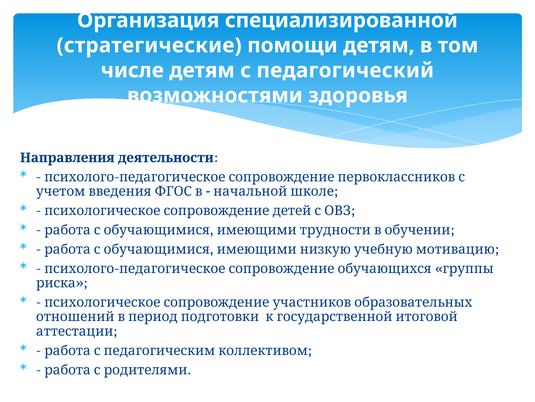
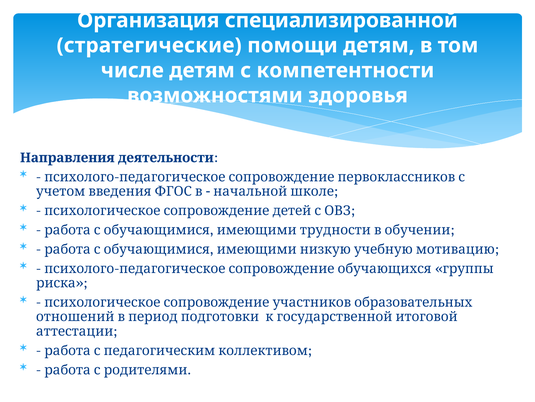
педагогический: педагогический -> компетентности (345, 70)
